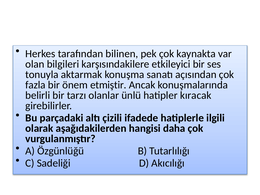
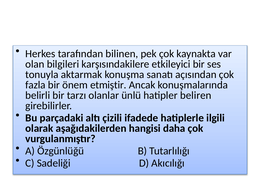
kıracak: kıracak -> beliren (196, 95)
